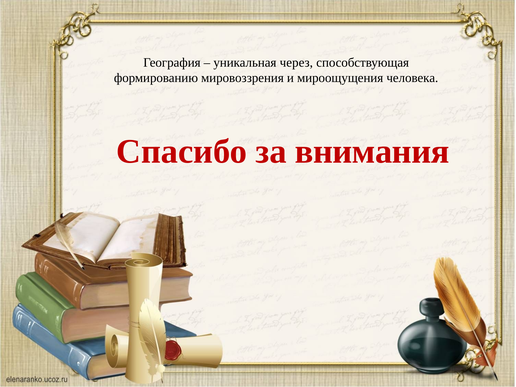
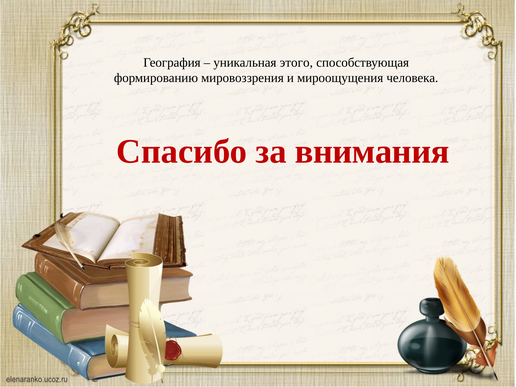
через: через -> этого (296, 62)
